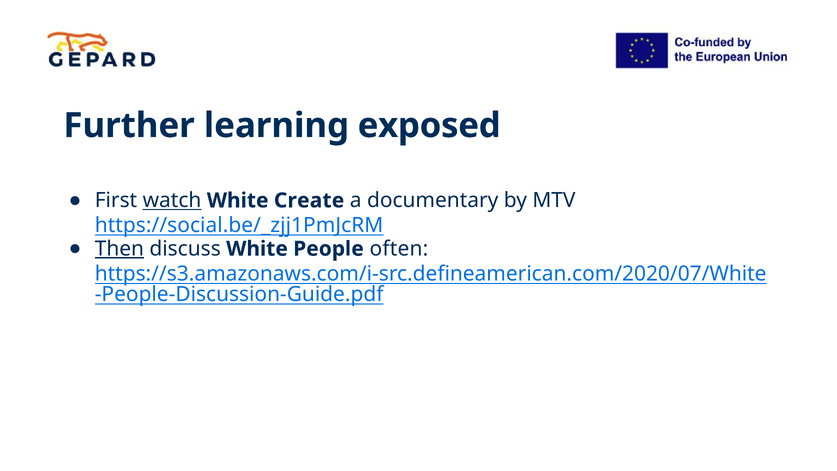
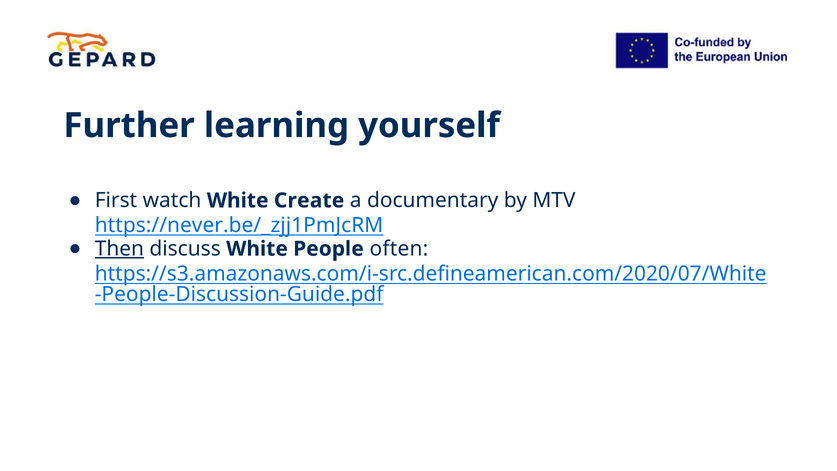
exposed: exposed -> yourself (429, 126)
watch underline: present -> none (172, 200)
https://social.be/_zjj1PmJcRM: https://social.be/_zjj1PmJcRM -> https://never.be/_zjj1PmJcRM (239, 225)
